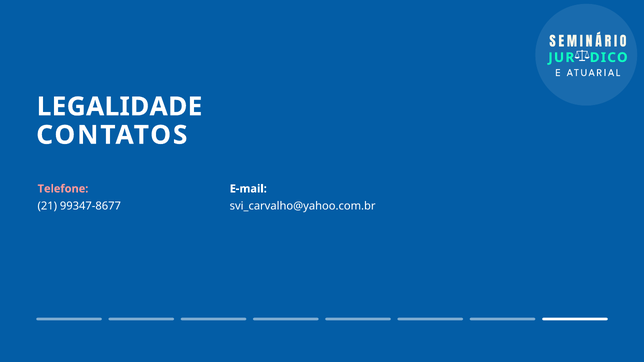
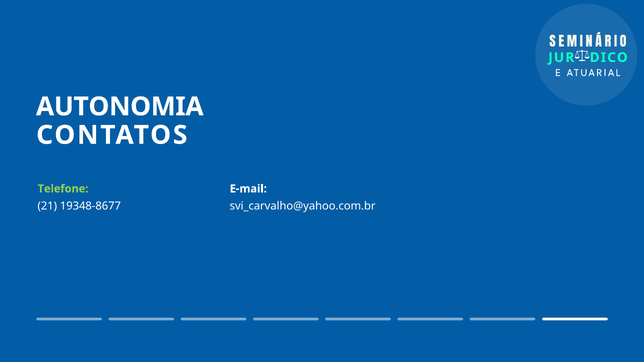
LEGALIDADE: LEGALIDADE -> AUTONOMIA (120, 107)
Telefone colour: pink -> light green (63, 189)
99347-8677: 99347-8677 -> 19348-8677 (90, 206)
